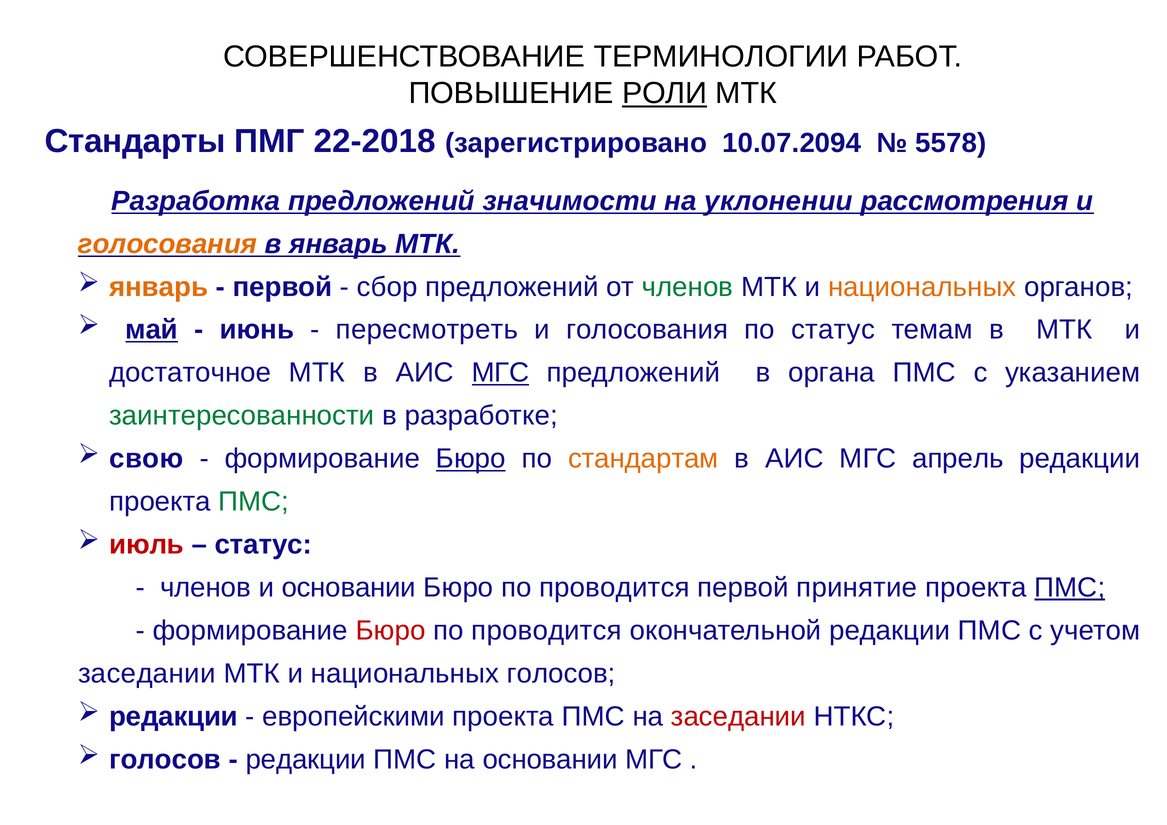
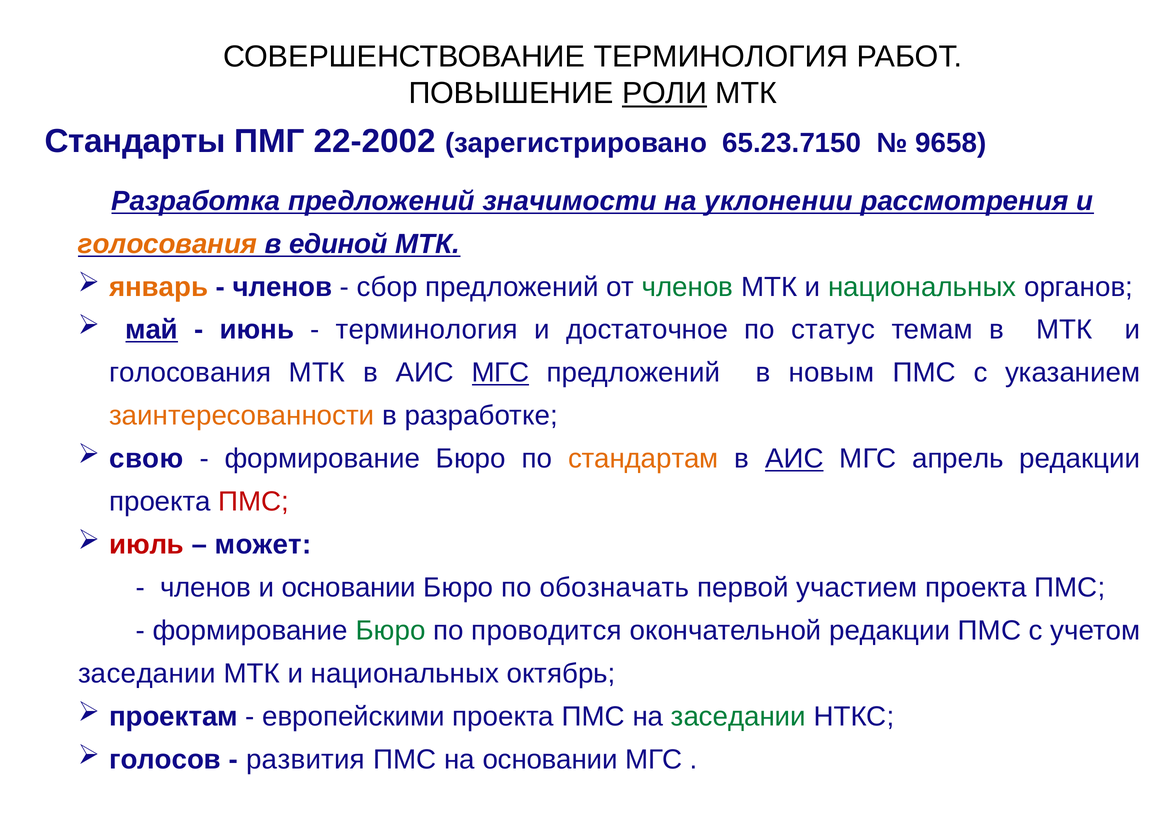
СОВЕРШЕНСТВОВАНИЕ ТЕРМИНОЛОГИИ: ТЕРМИНОЛОГИИ -> ТЕРМИНОЛОГИЯ (721, 57)
22-2018: 22-2018 -> 22-2002 (375, 141)
10.07.2094: 10.07.2094 -> 65.23.7150 (792, 143)
5578: 5578 -> 9658 (951, 143)
в январь: январь -> единой (339, 244)
первой: первой -> членов (282, 287)
национальных colour: orange -> green (922, 287)
пересмотреть: пересмотреть -> терминология (427, 330)
голосования: голосования -> достаточное (647, 330)
достаточное: достаточное -> голосования (190, 373)
органа: органа -> новым (831, 373)
заинтересованности colour: green -> orange (242, 416)
Бюро underline: present -> none (471, 459)
АИС underline: none -> present (794, 459)
ПМС colour: green -> red (254, 502)
статус: статус -> может (263, 545)
проводится: проводится -> обозначать (614, 588)
принятие: принятие -> участием (857, 588)
ПМС underline: present -> none (1070, 588)
Бюро colour: red -> green (390, 631)
национальных голосов: голосов -> октябрь (561, 674)
редакции: редакции -> проектам (173, 717)
заседании colour: red -> green (738, 717)
редакции: редакции -> развития (306, 760)
